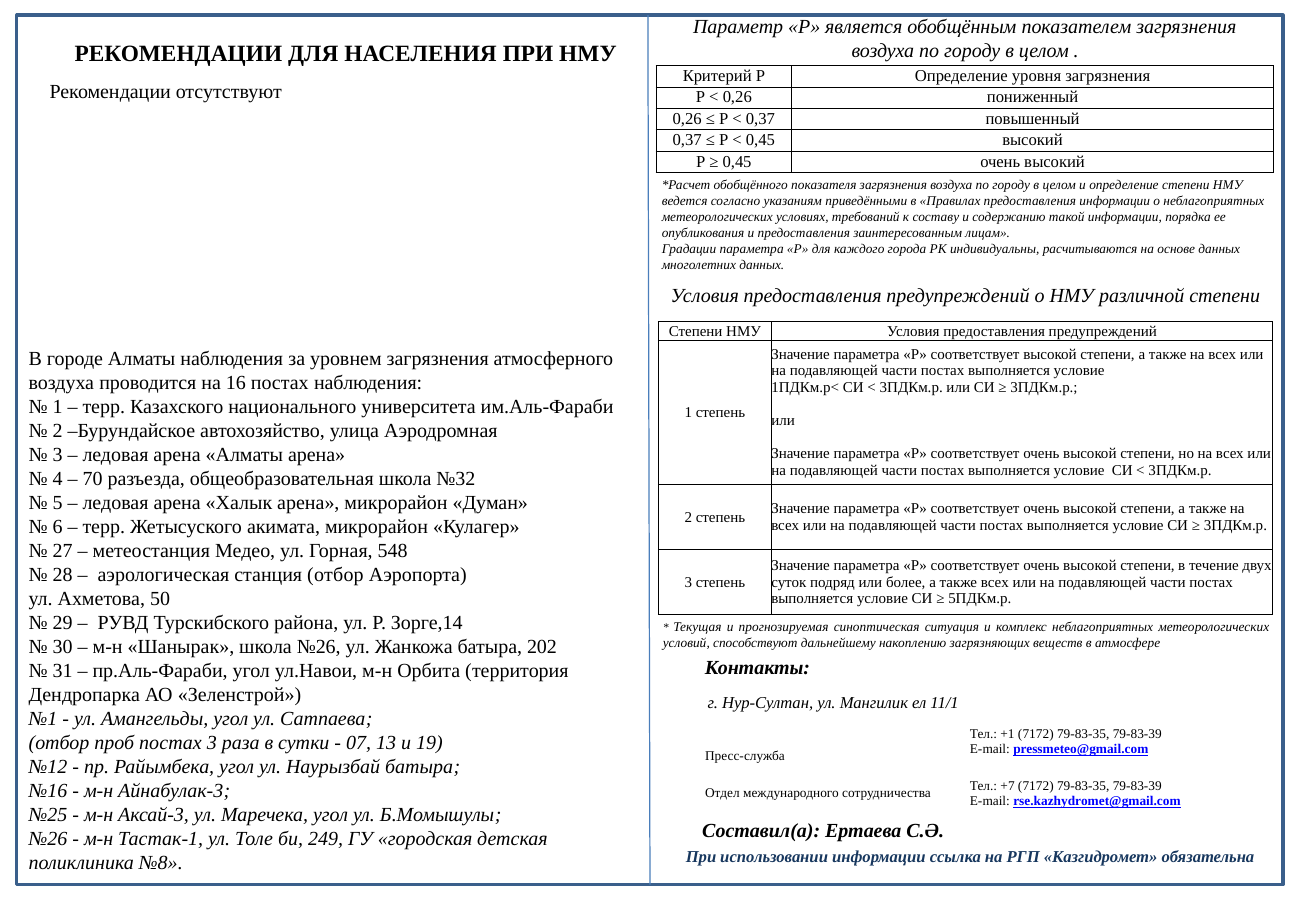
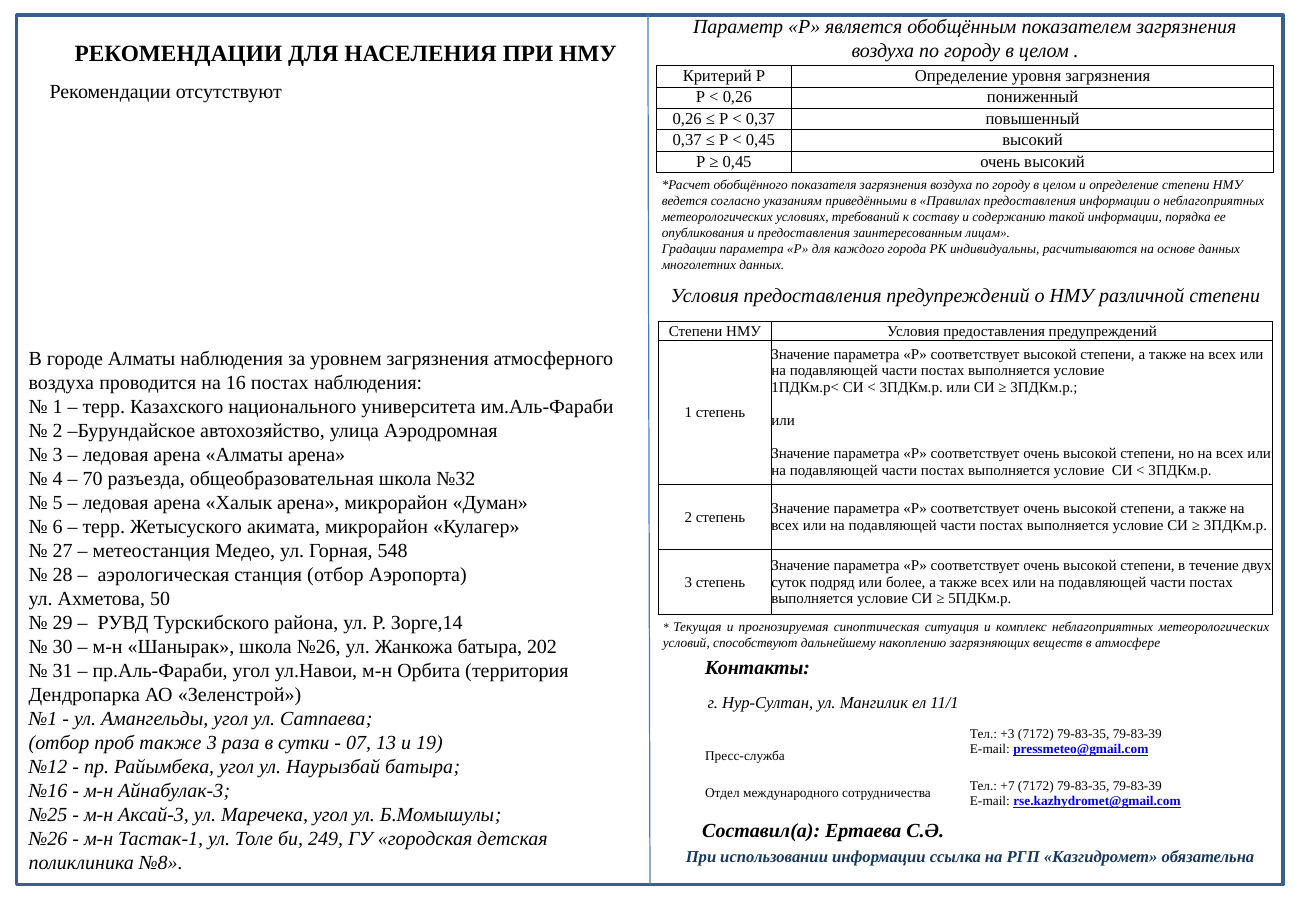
+1: +1 -> +3 (1008, 734)
проб постах: постах -> также (170, 743)
